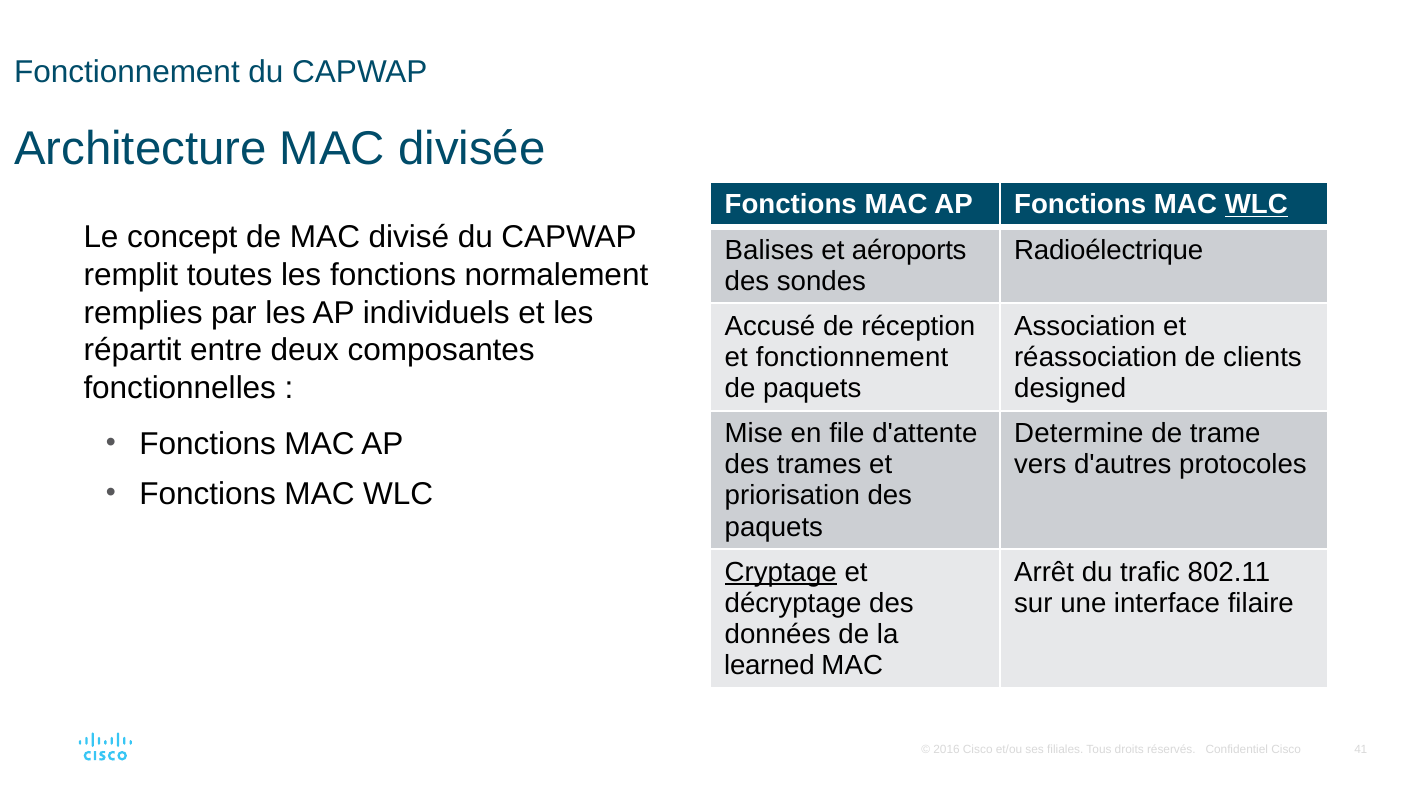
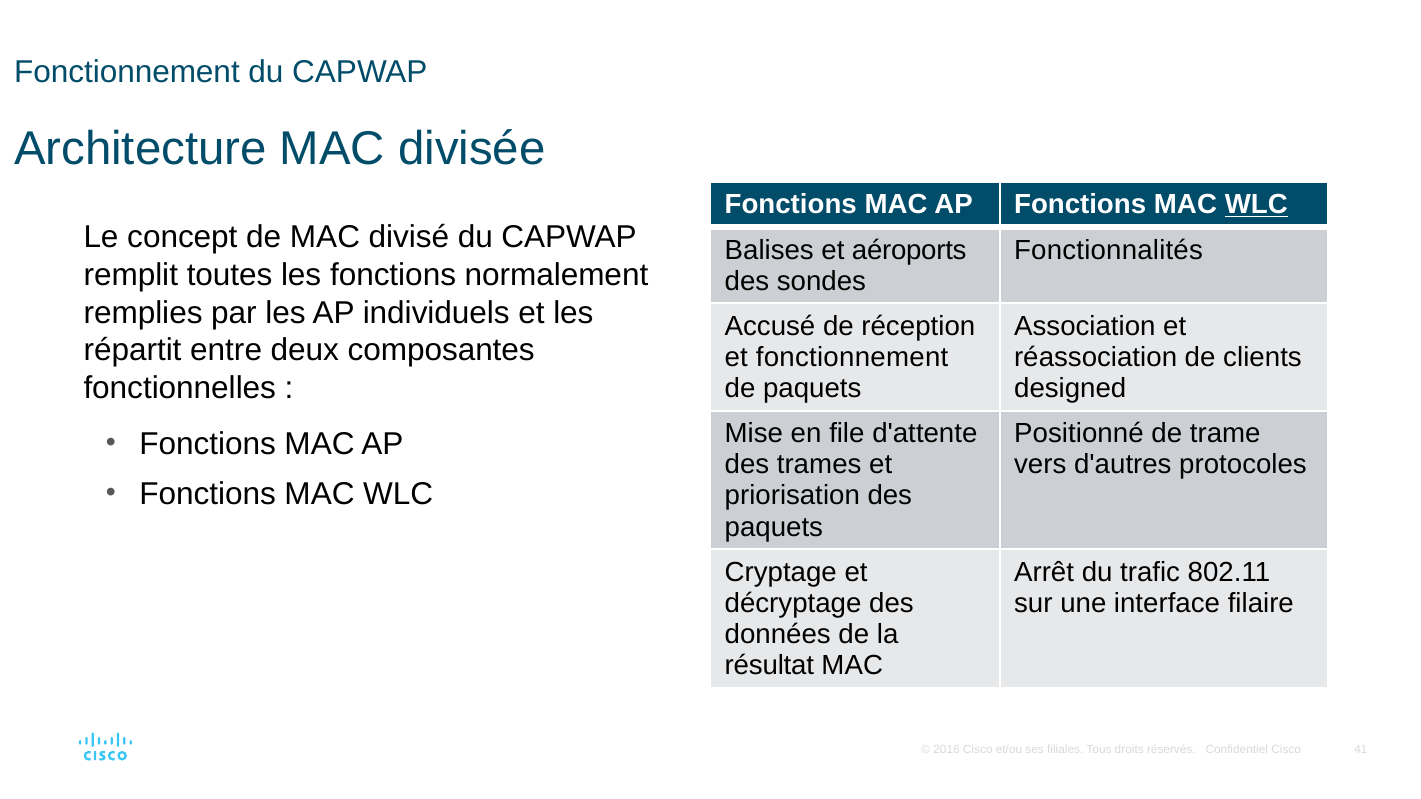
Radioélectrique: Radioélectrique -> Fonctionnalités (1109, 250)
Determine: Determine -> Positionné (1079, 434)
Cryptage underline: present -> none (781, 572)
learned: learned -> résultat (769, 666)
